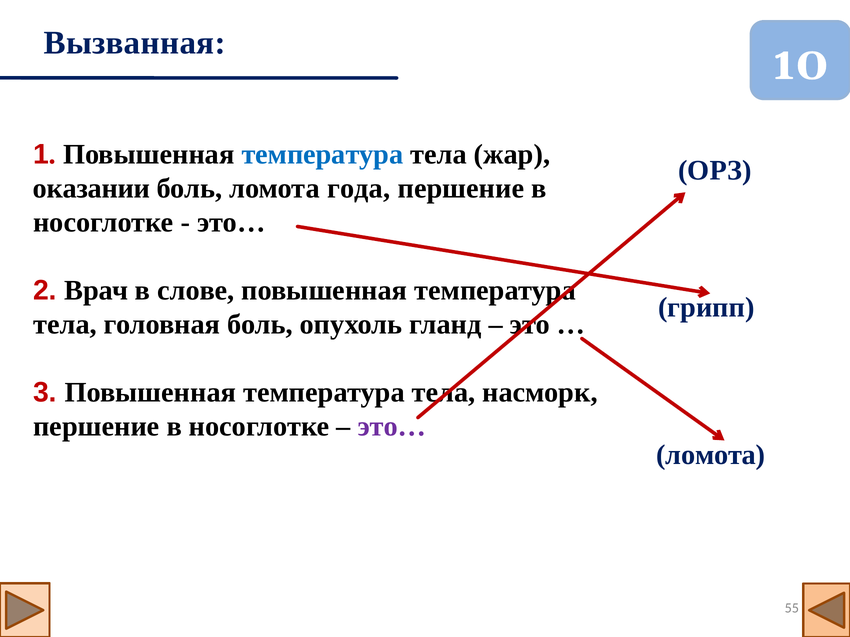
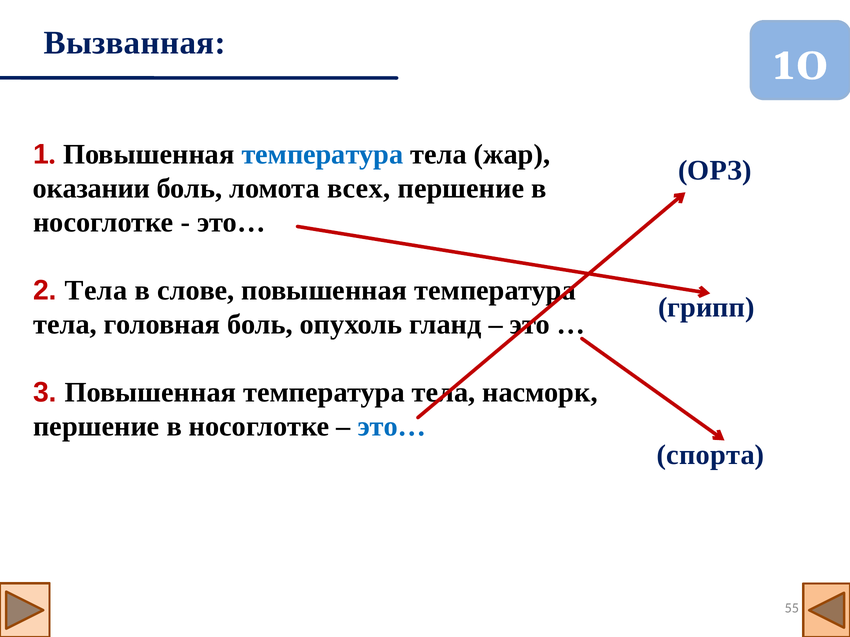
года: года -> всех (359, 189)
2 Врач: Врач -> Тела (96, 291)
это… colour: purple -> blue (392, 427)
ломота: ломота -> спорта (711, 455)
